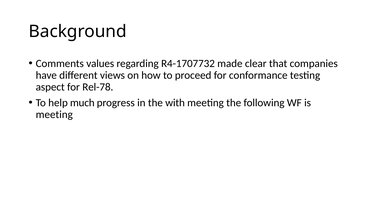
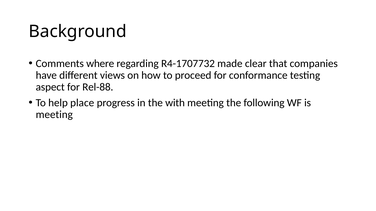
values: values -> where (100, 64)
Rel-78: Rel-78 -> Rel-88 (98, 87)
much: much -> place (82, 103)
